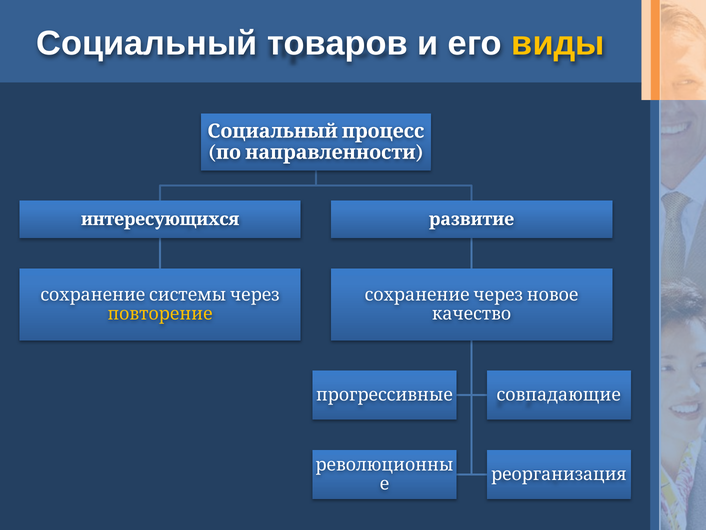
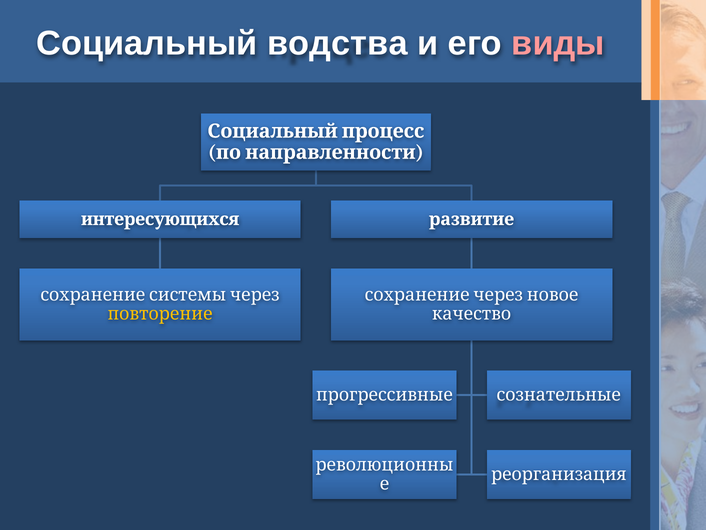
товаров: товаров -> водства (337, 44)
виды colour: yellow -> pink (558, 44)
совпадающие: совпадающие -> сознательные (559, 395)
